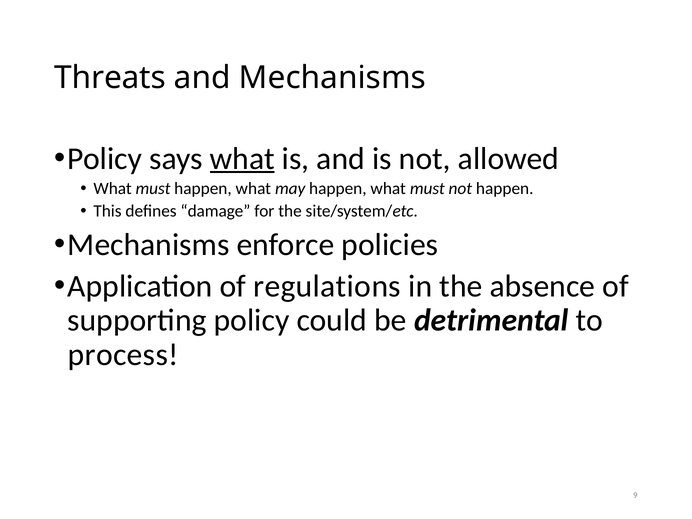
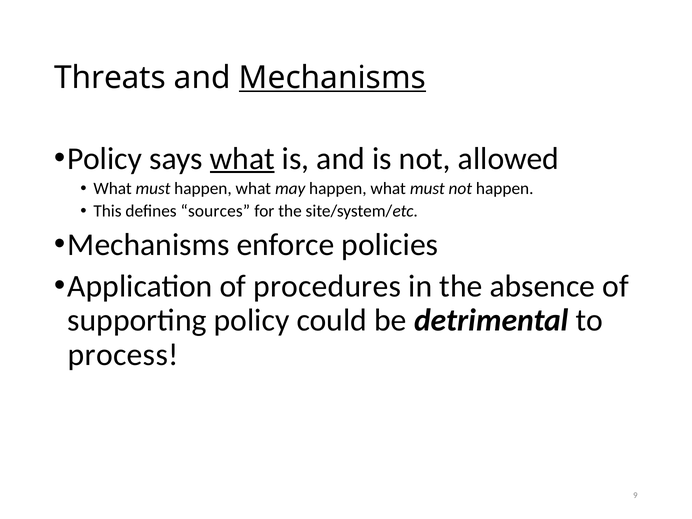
Mechanisms underline: none -> present (332, 78)
damage: damage -> sources (215, 211)
regulations: regulations -> procedures (327, 286)
